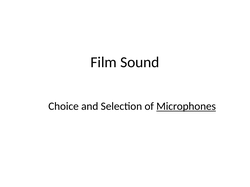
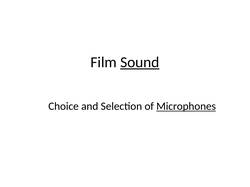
Sound underline: none -> present (140, 63)
